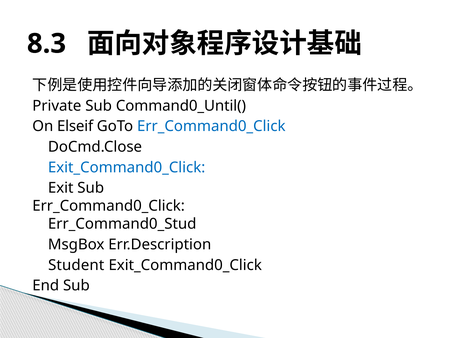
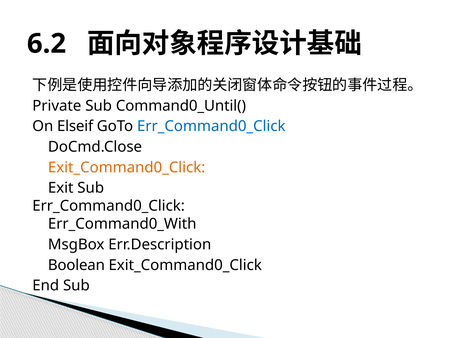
8.3: 8.3 -> 6.2 (47, 44)
Exit_Command0_Click colour: blue -> orange (127, 167)
Err_Command0_Stud: Err_Command0_Stud -> Err_Command0_With (122, 224)
Student: Student -> Boolean (76, 265)
